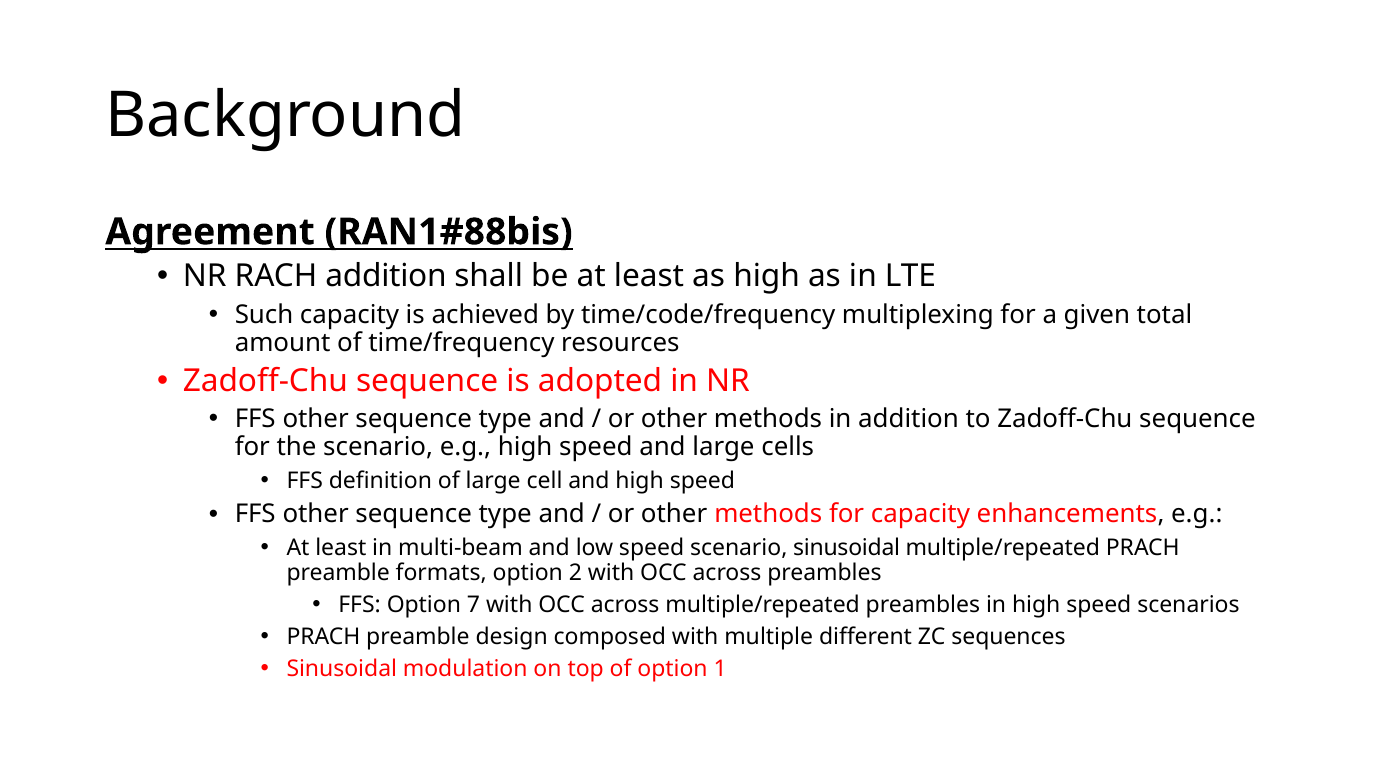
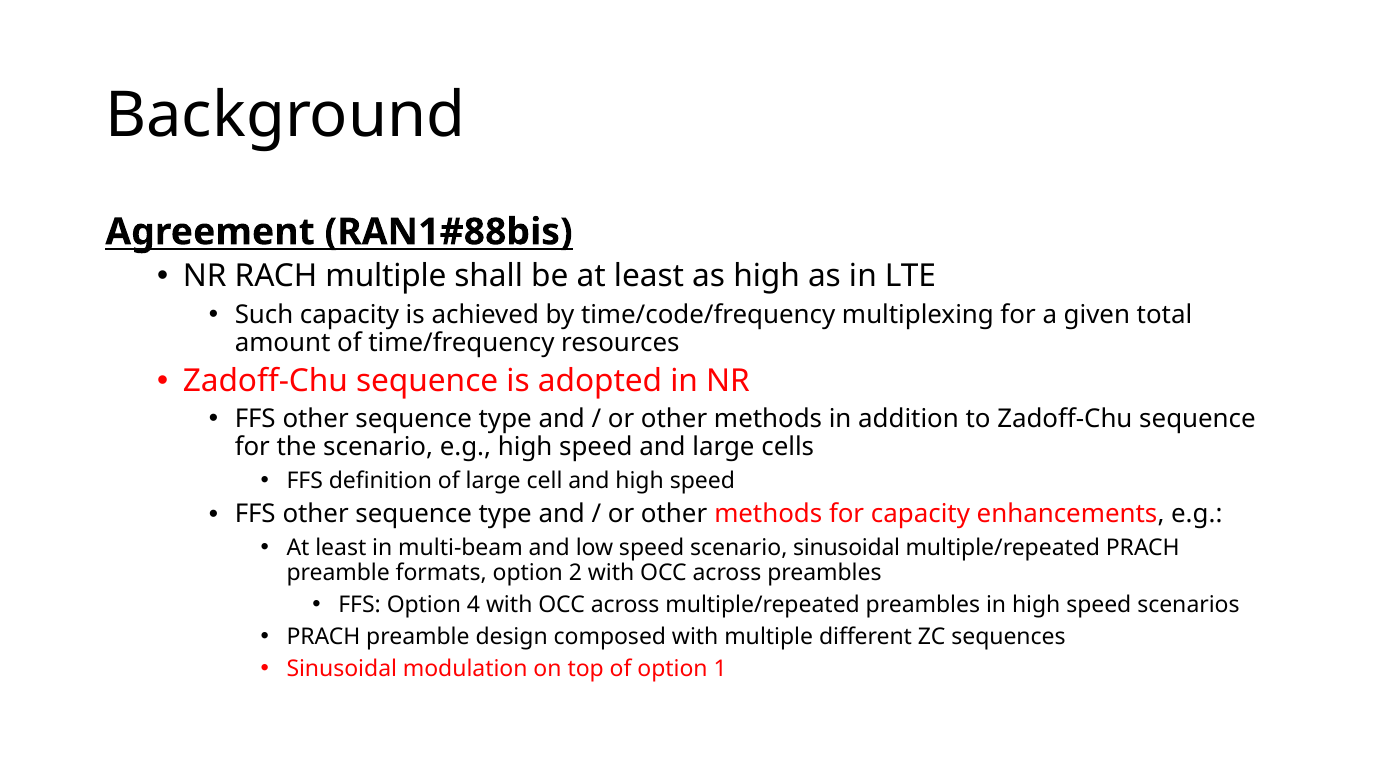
RACH addition: addition -> multiple (386, 276)
7: 7 -> 4 (474, 605)
